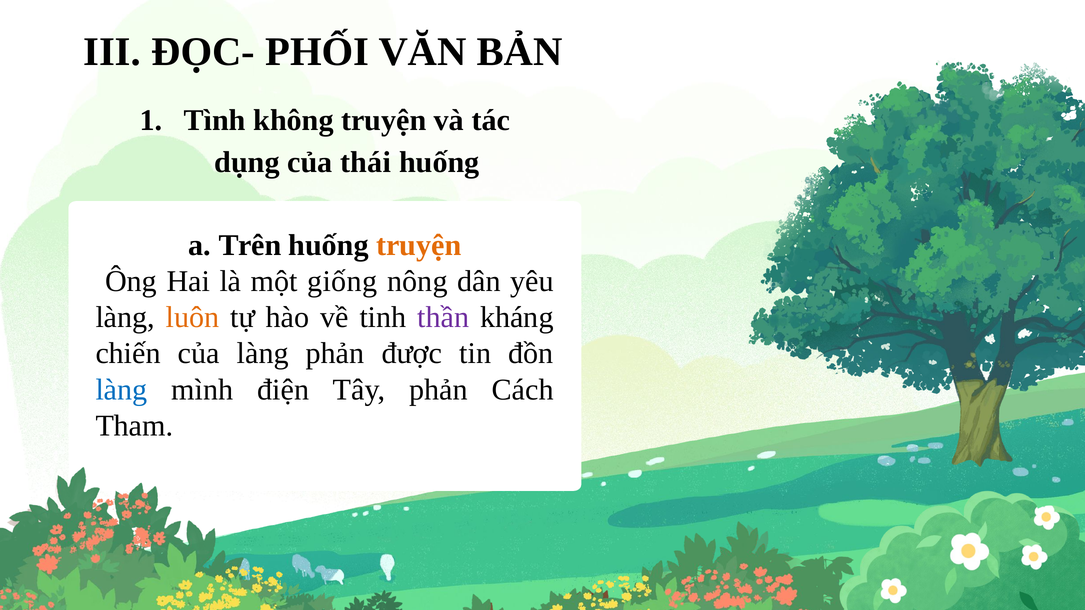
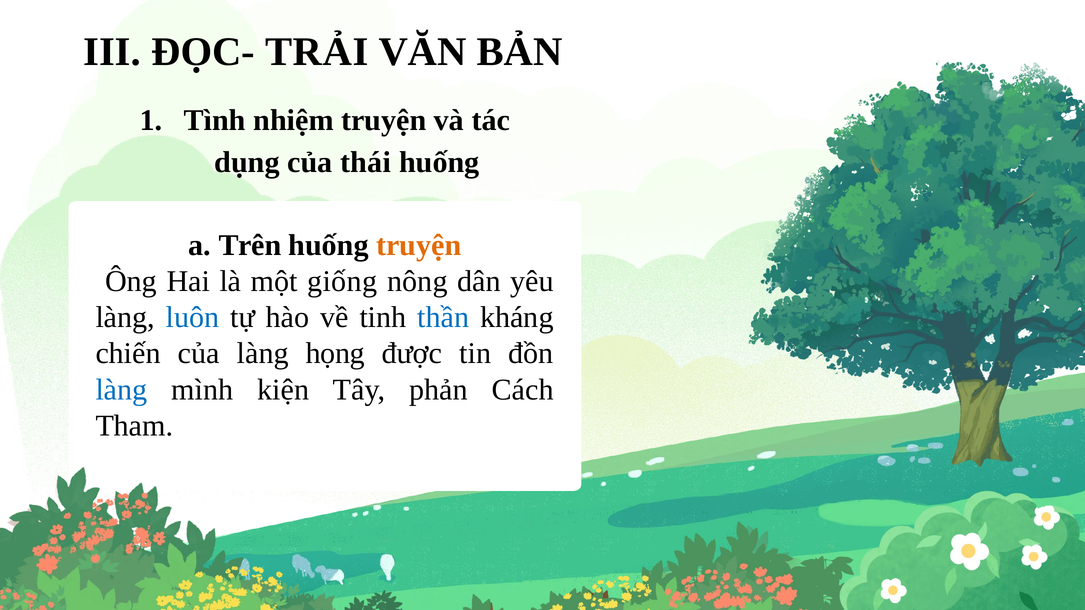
PHỐI: PHỐI -> TRẢI (317, 52)
không: không -> nhiệm (293, 121)
luôn colour: orange -> blue (193, 318)
thần colour: purple -> blue (443, 318)
làng phản: phản -> họng (335, 354)
điện: điện -> kiện (283, 390)
